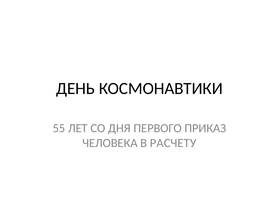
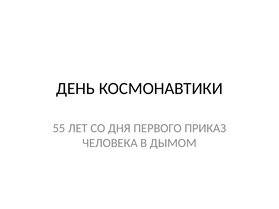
РАСЧЕТУ: РАСЧЕТУ -> ДЫМОМ (173, 143)
